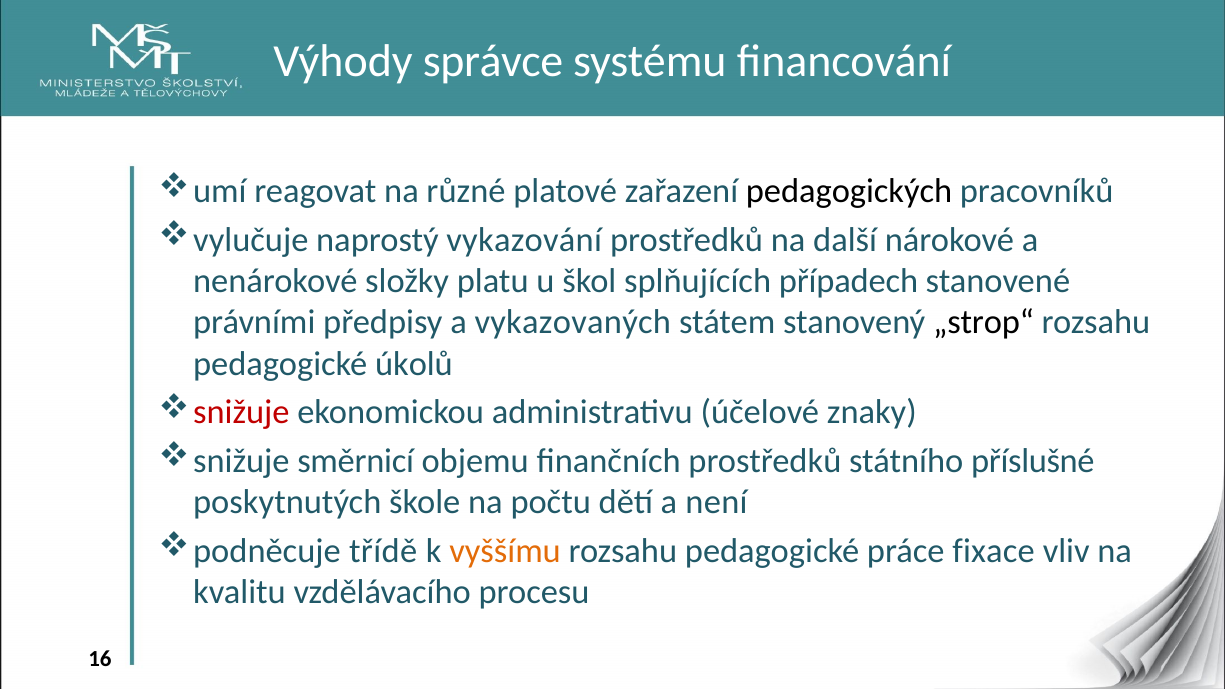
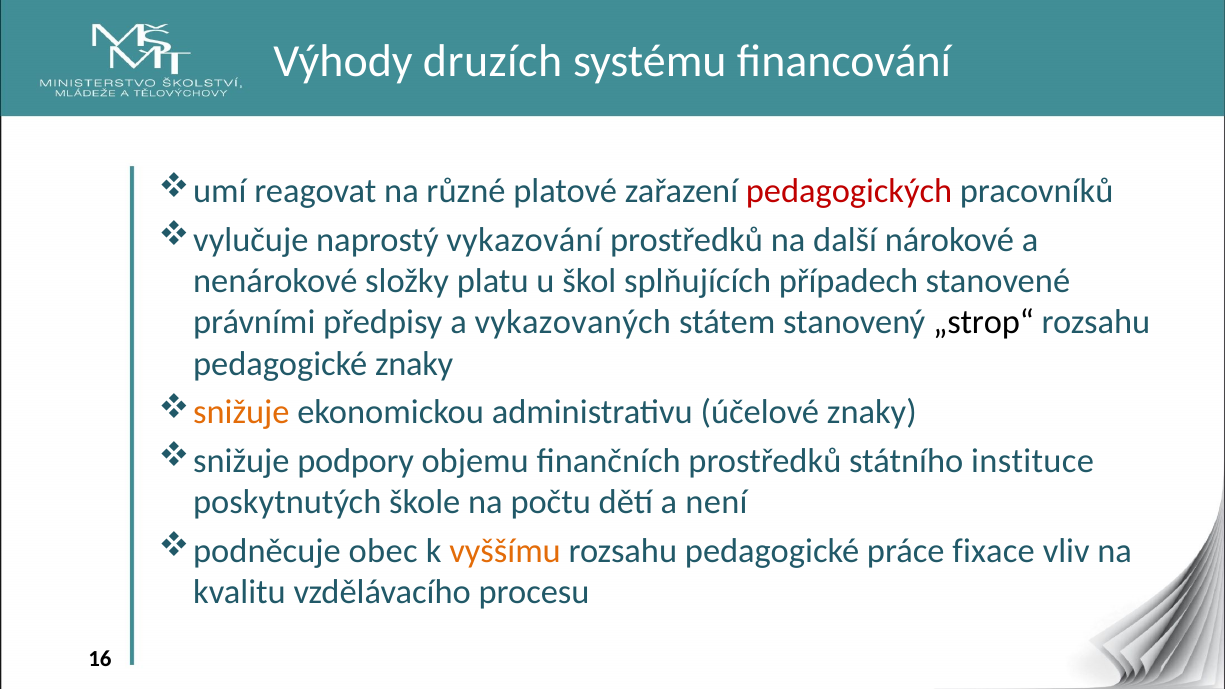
správce: správce -> druzích (493, 61)
pedagogických colour: black -> red (849, 191)
pedagogické úkolů: úkolů -> znaky (414, 364)
snižuje colour: red -> orange (241, 413)
směrnicí: směrnicí -> podpory (356, 461)
příslušné: příslušné -> instituce (1033, 461)
třídě: třídě -> obec (383, 551)
